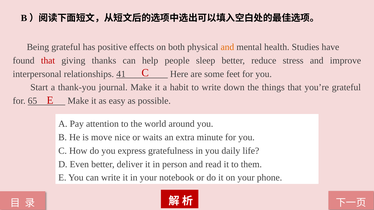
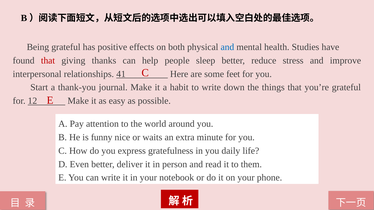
and colour: orange -> blue (227, 47)
65: 65 -> 12 (32, 101)
move: move -> funny (102, 138)
